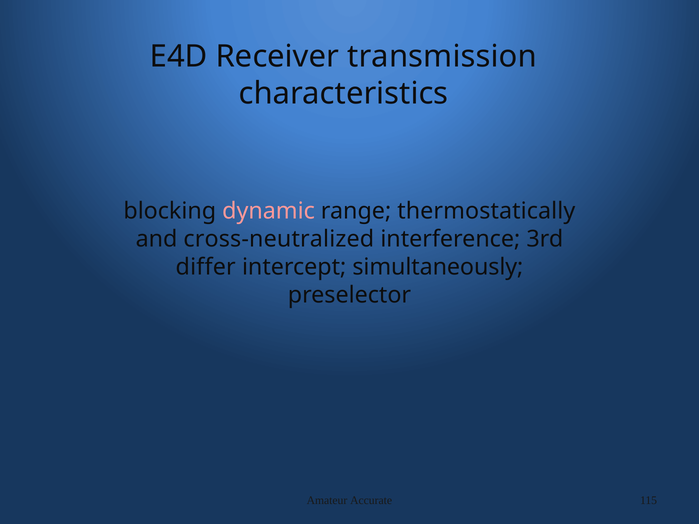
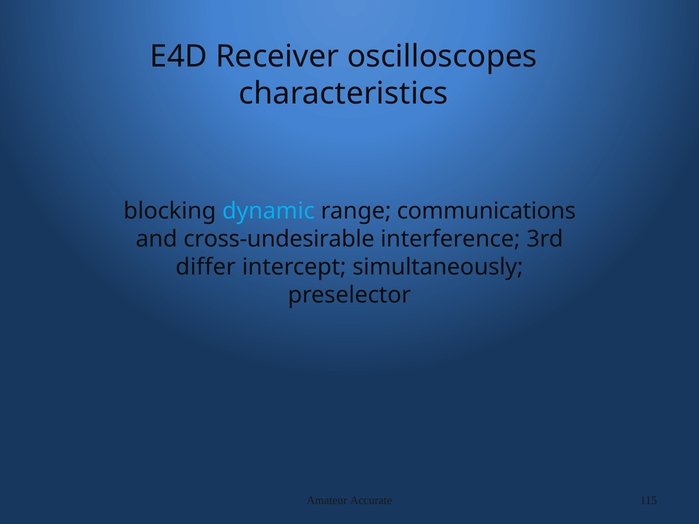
transmission: transmission -> oscilloscopes (442, 56)
dynamic colour: pink -> light blue (269, 211)
thermostatically: thermostatically -> communications (486, 211)
cross-neutralized: cross-neutralized -> cross-undesirable (279, 239)
